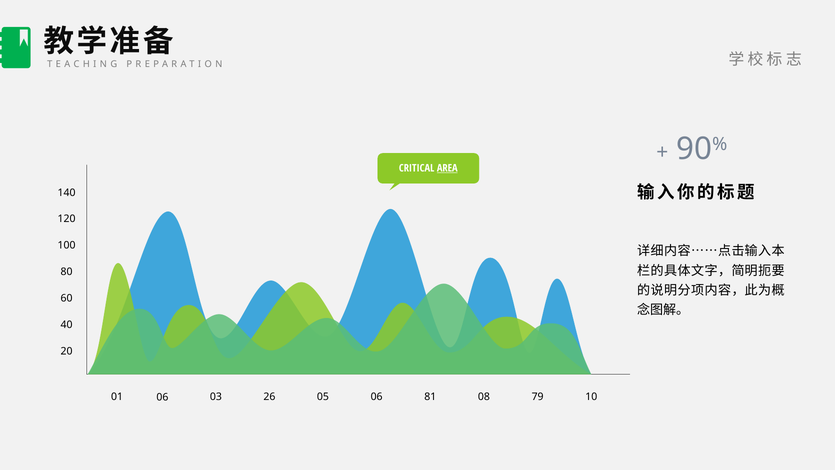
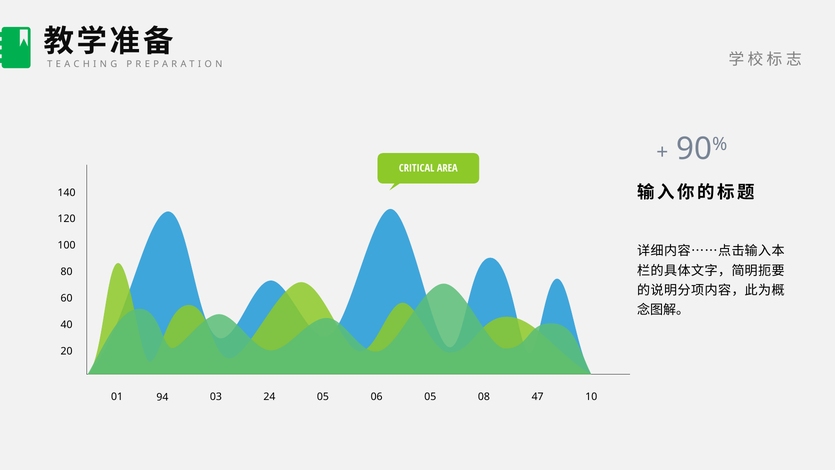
AREA underline: present -> none (447, 168)
01 06: 06 -> 94 (162, 397)
26: 26 -> 24 (269, 397)
06 81: 81 -> 05 (430, 397)
79: 79 -> 47 (538, 397)
